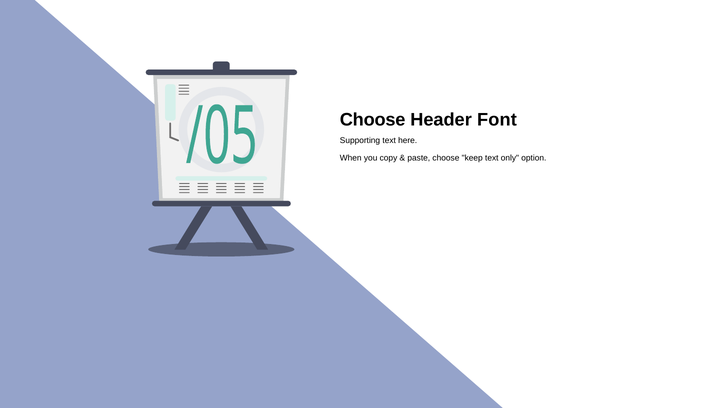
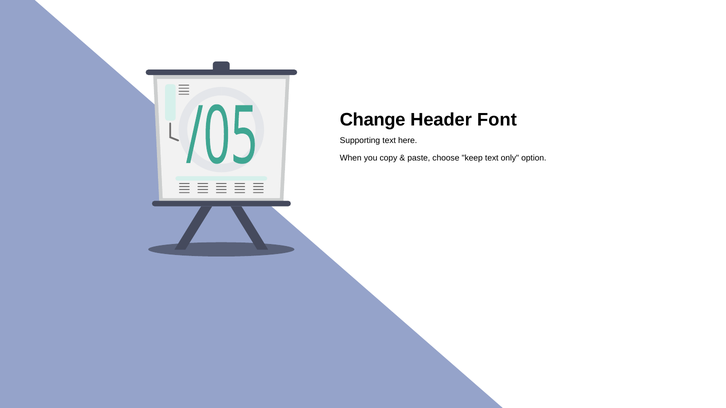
Choose: Choose -> Change (373, 120)
